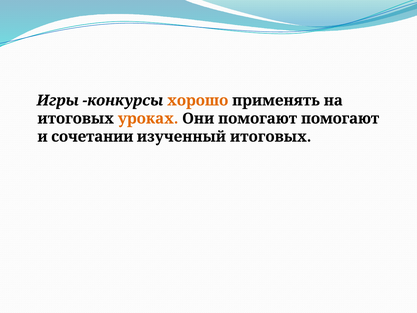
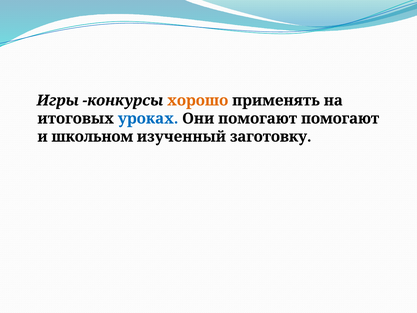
уроках colour: orange -> blue (148, 118)
сочетании: сочетании -> школьном (92, 137)
изученный итоговых: итоговых -> заготовку (271, 137)
